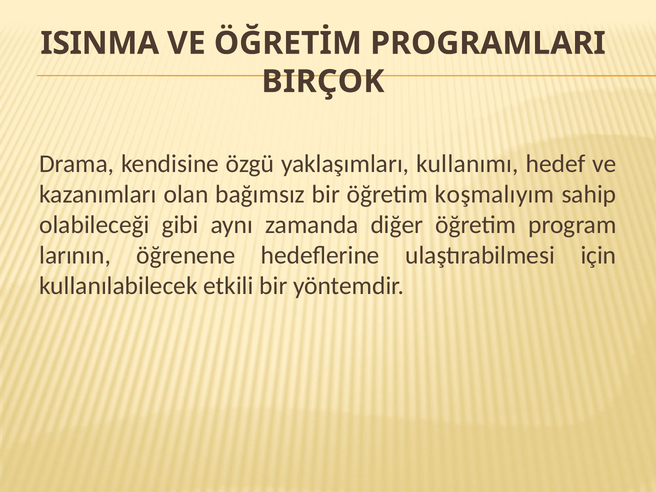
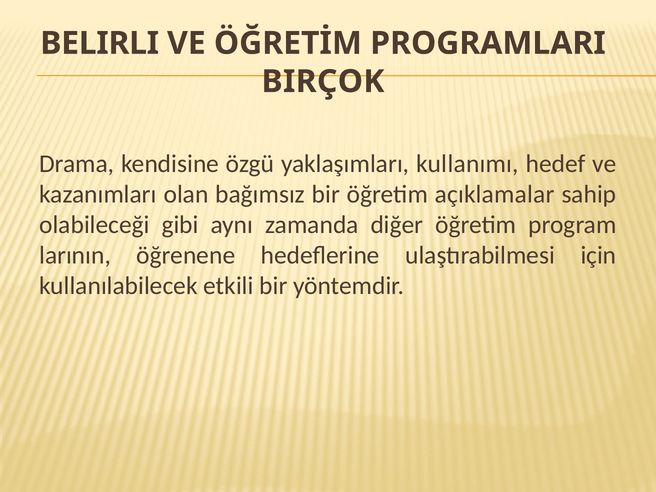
ISINMA: ISINMA -> BELIRLI (100, 43)
koşmalıyım: koşmalıyım -> açıklamalar (495, 194)
